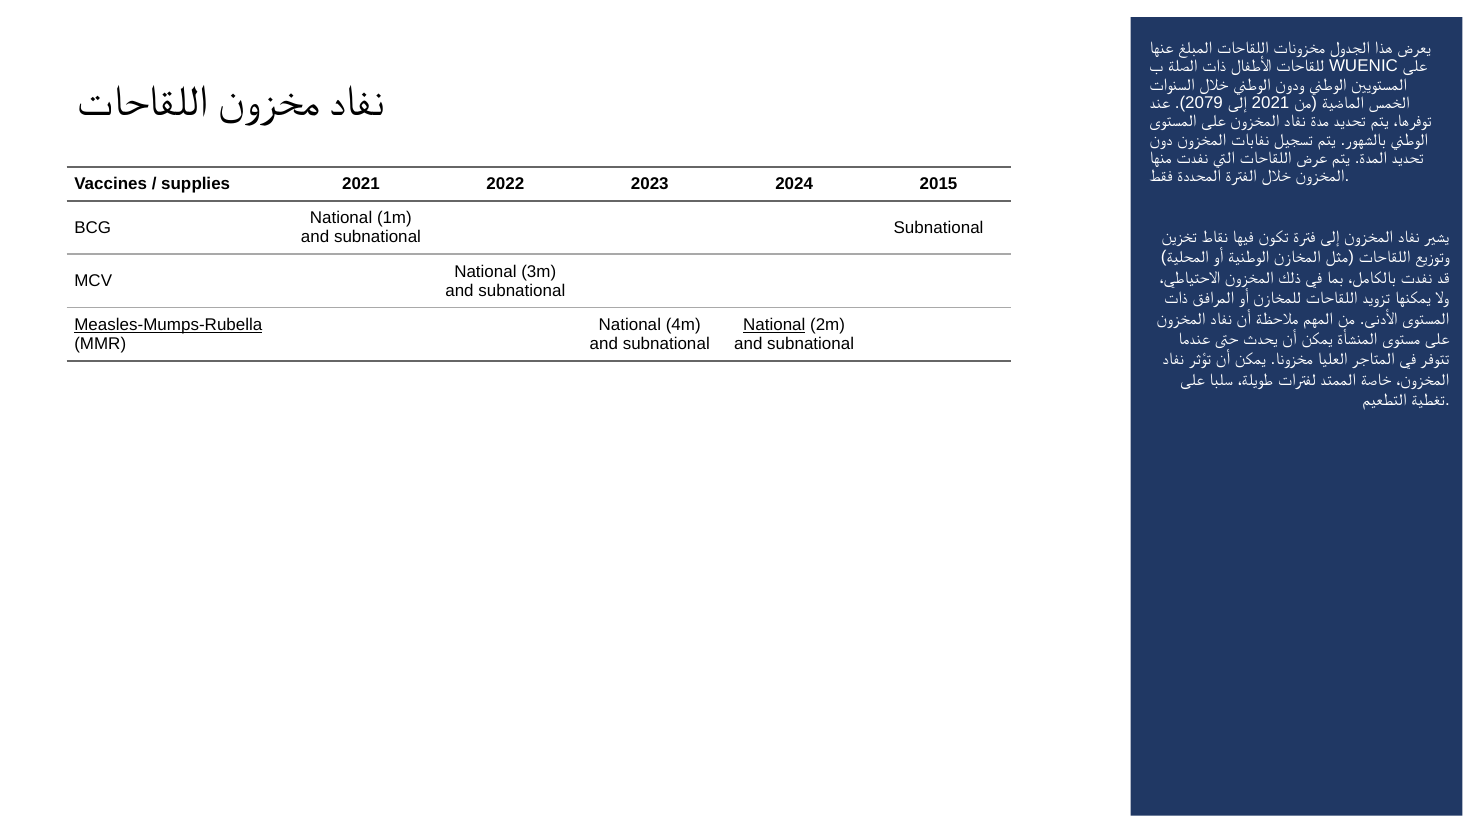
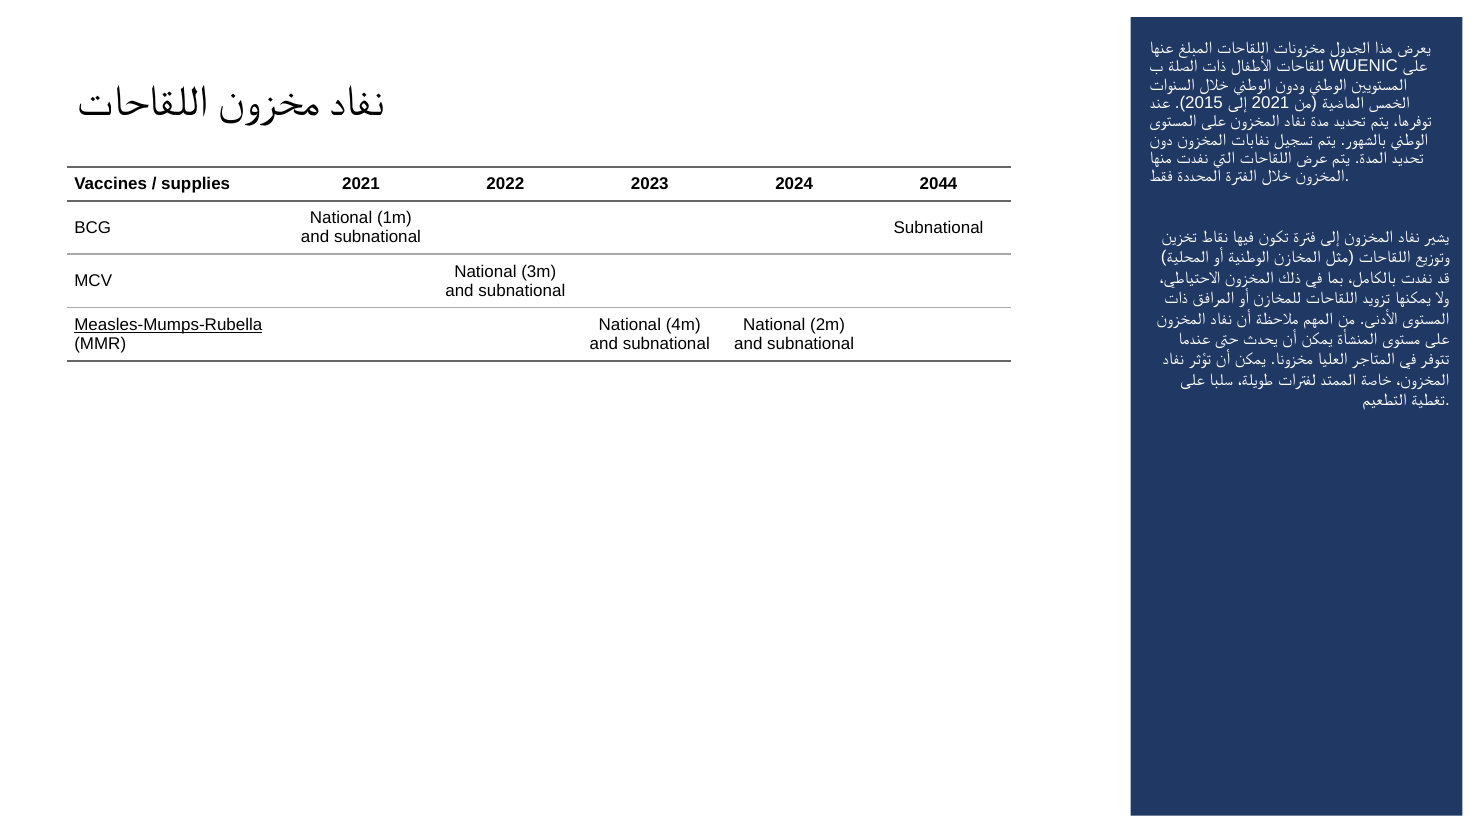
2079: 2079 -> 2015 (1204, 103)
2015: 2015 -> 2044 (939, 184)
National underline: present -> none (774, 325)
